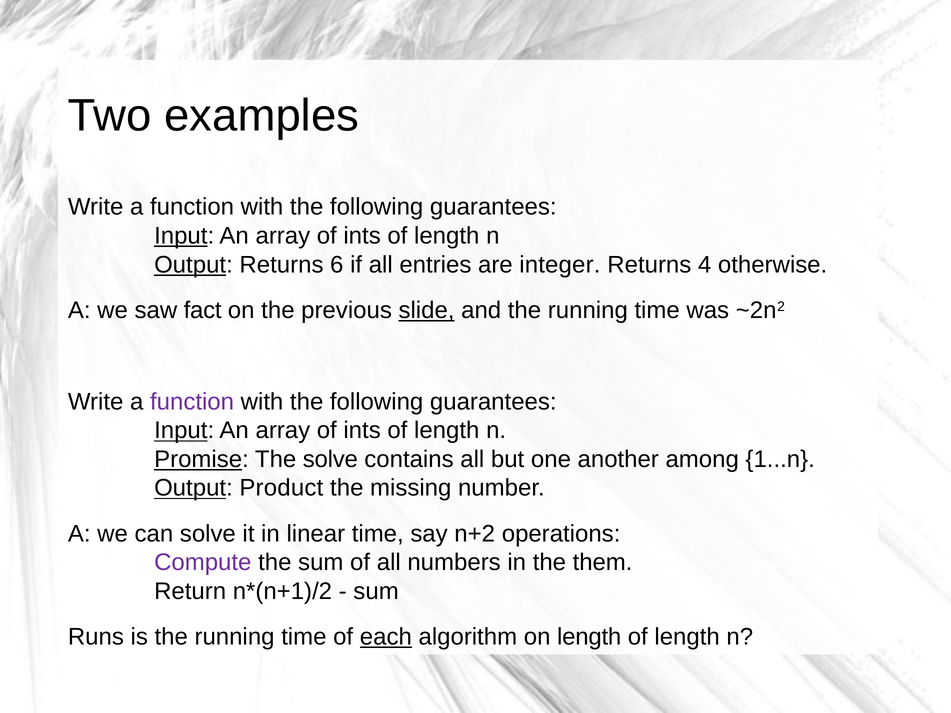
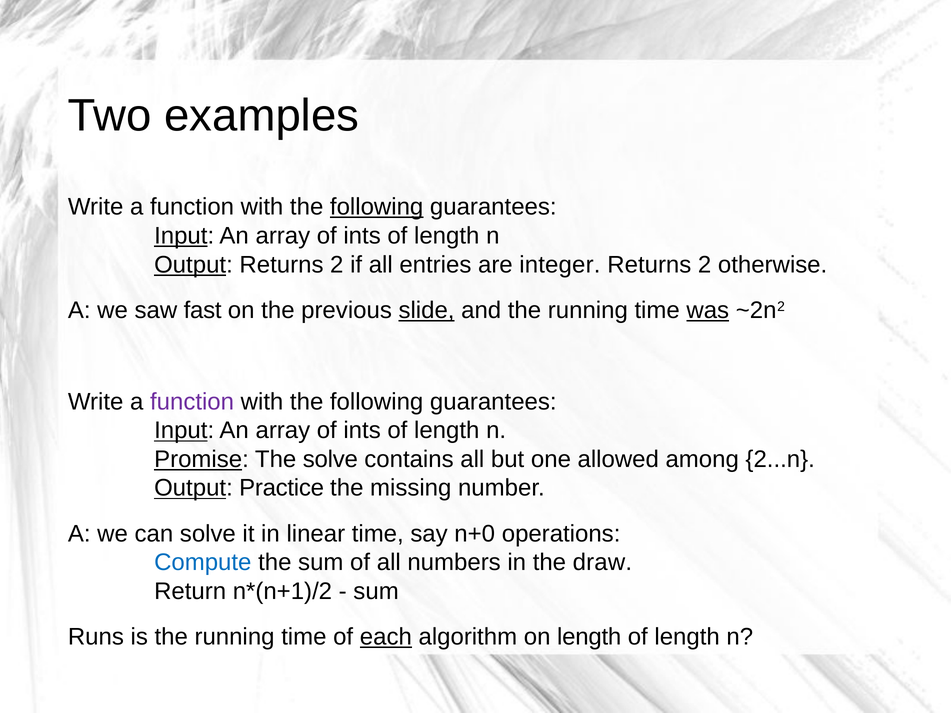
following underline: none -> present (377, 207)
Output Returns 6: 6 -> 2 (337, 265)
4: 4 -> 2 (705, 265)
fact: fact -> fast (203, 310)
was underline: none -> present (708, 310)
another: another -> allowed (618, 459)
1...n: 1...n -> 2...n (780, 459)
Product: Product -> Practice (282, 488)
n+2: n+2 -> n+0 (475, 534)
Compute colour: purple -> blue (203, 563)
them: them -> draw (602, 563)
